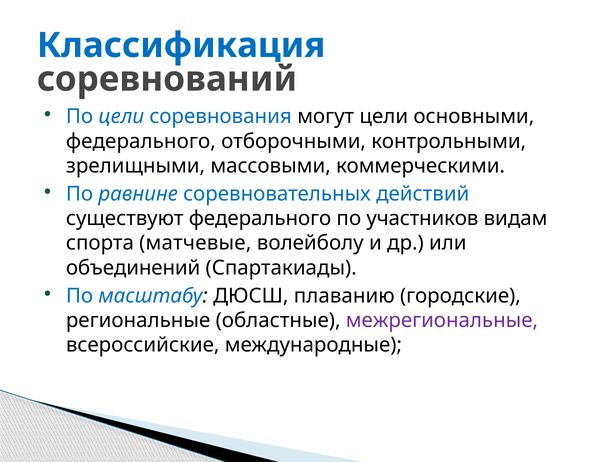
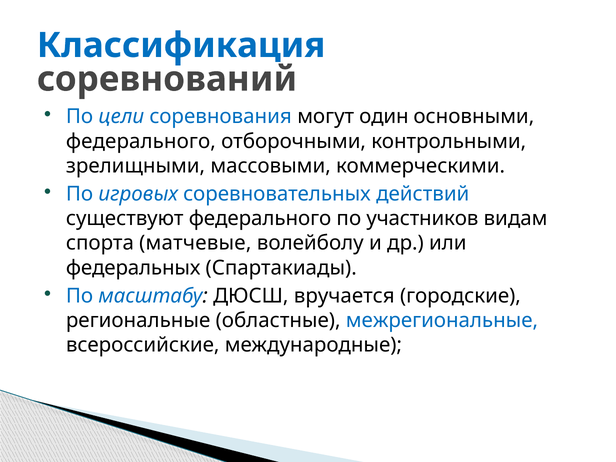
могут цели: цели -> один (384, 117)
равнине: равнине -> игровых (138, 194)
объединений: объединений -> федеральных (133, 268)
плаванию: плаванию -> вручается (344, 296)
межрегиональные colour: purple -> blue (442, 321)
